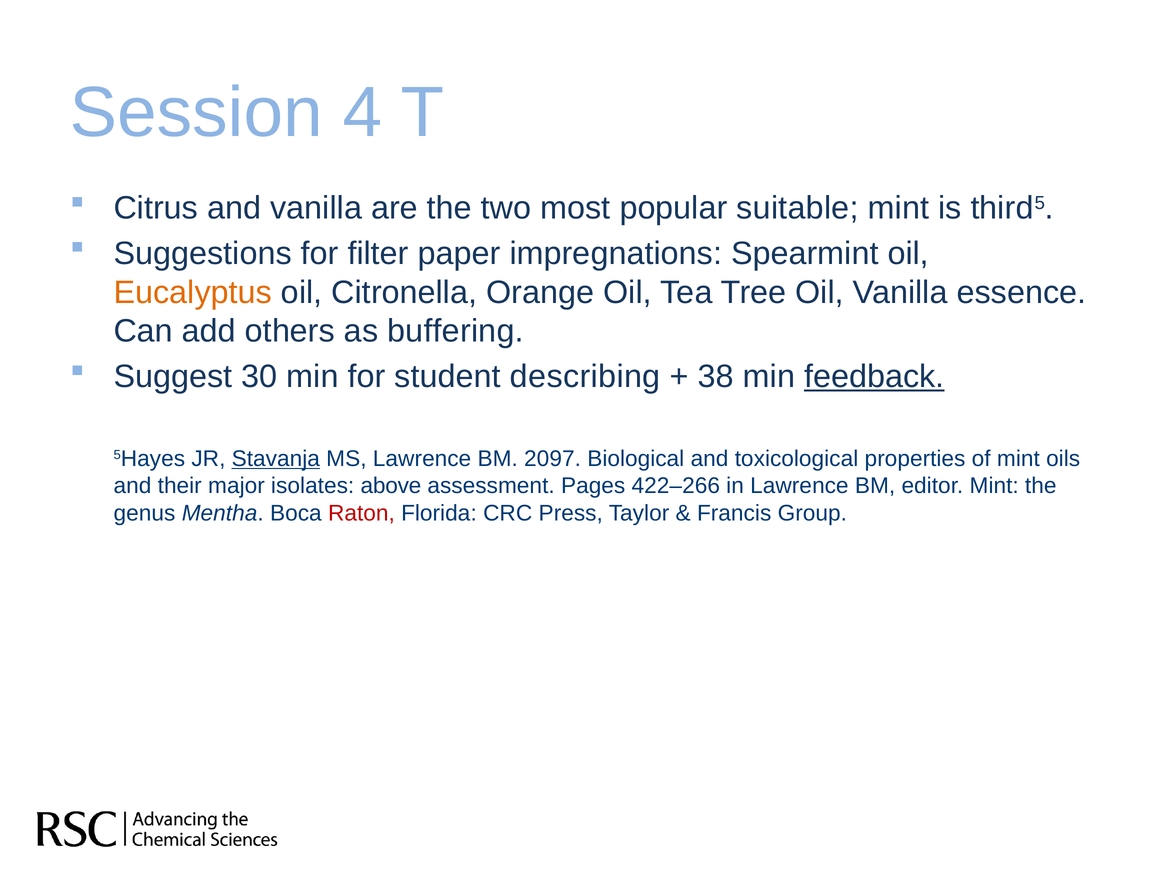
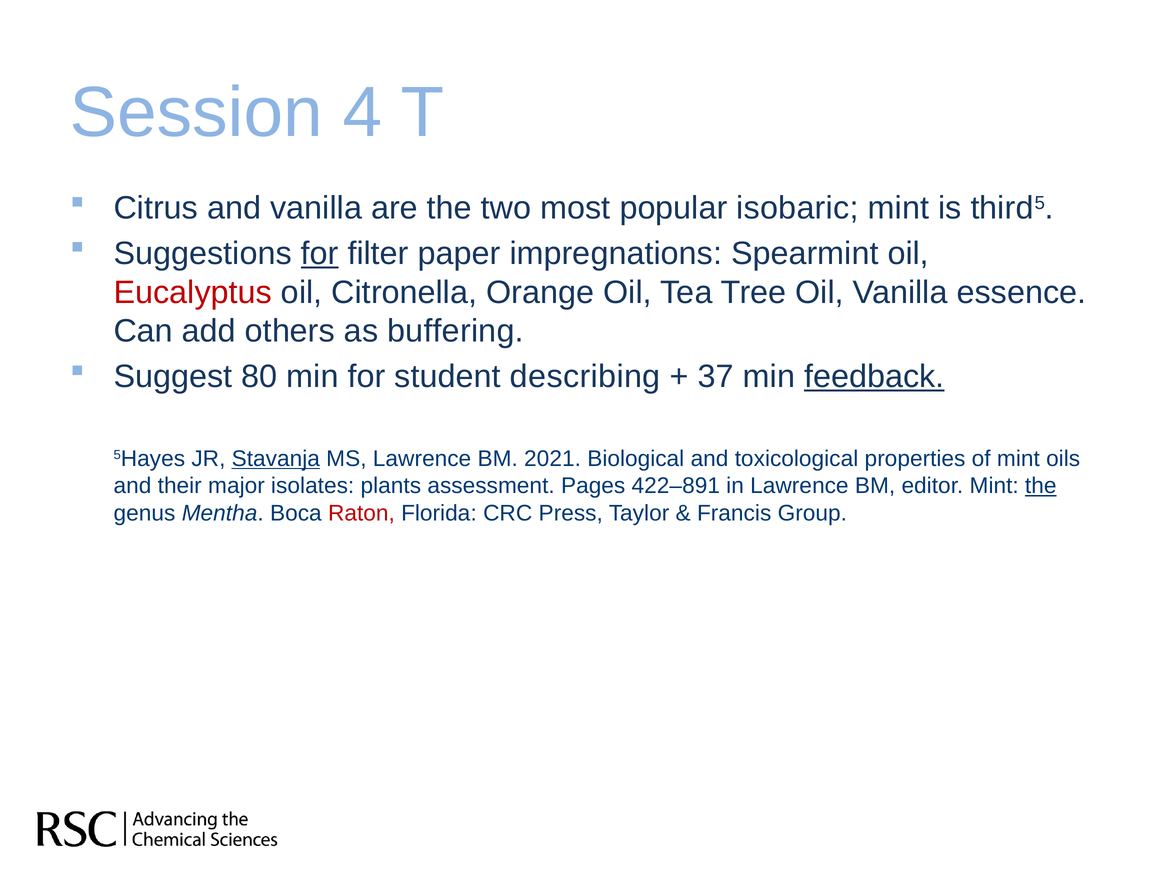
suitable: suitable -> isobaric (798, 208)
for underline: none -> present (320, 253)
Eucalyptus colour: orange -> red (193, 292)
30: 30 -> 80 (259, 376)
38: 38 -> 37 (716, 376)
2097: 2097 -> 2021 (553, 459)
above: above -> plants (391, 486)
422–266: 422–266 -> 422–891 (676, 486)
the underline: none -> present (1041, 486)
